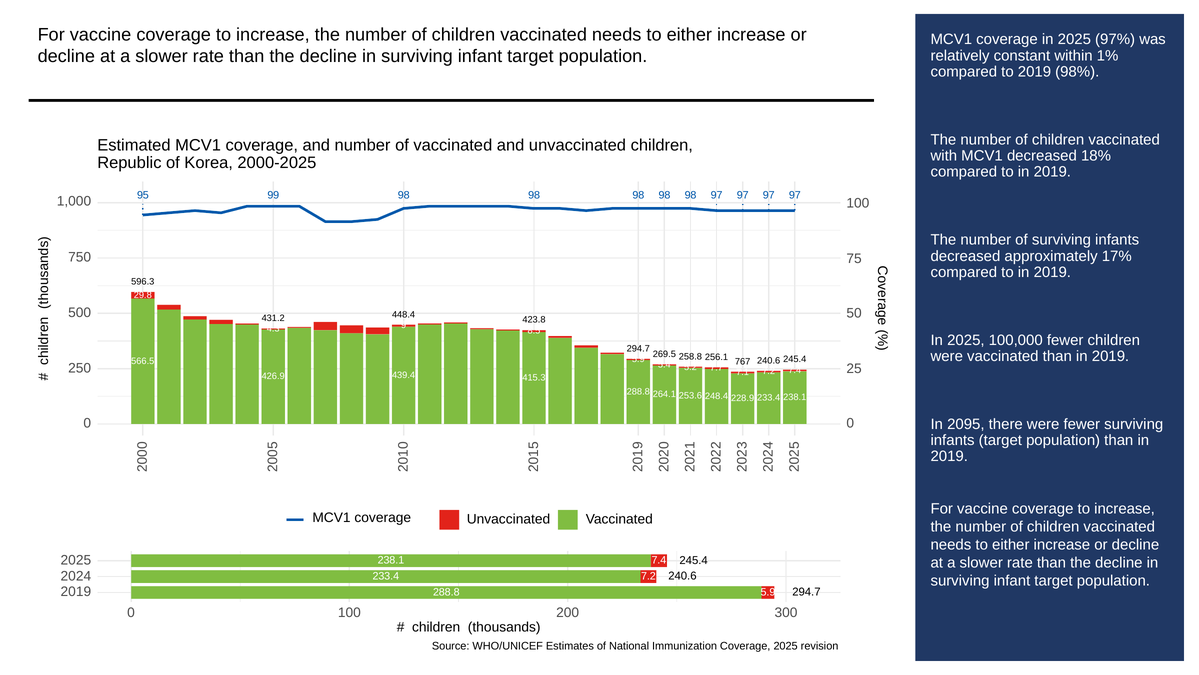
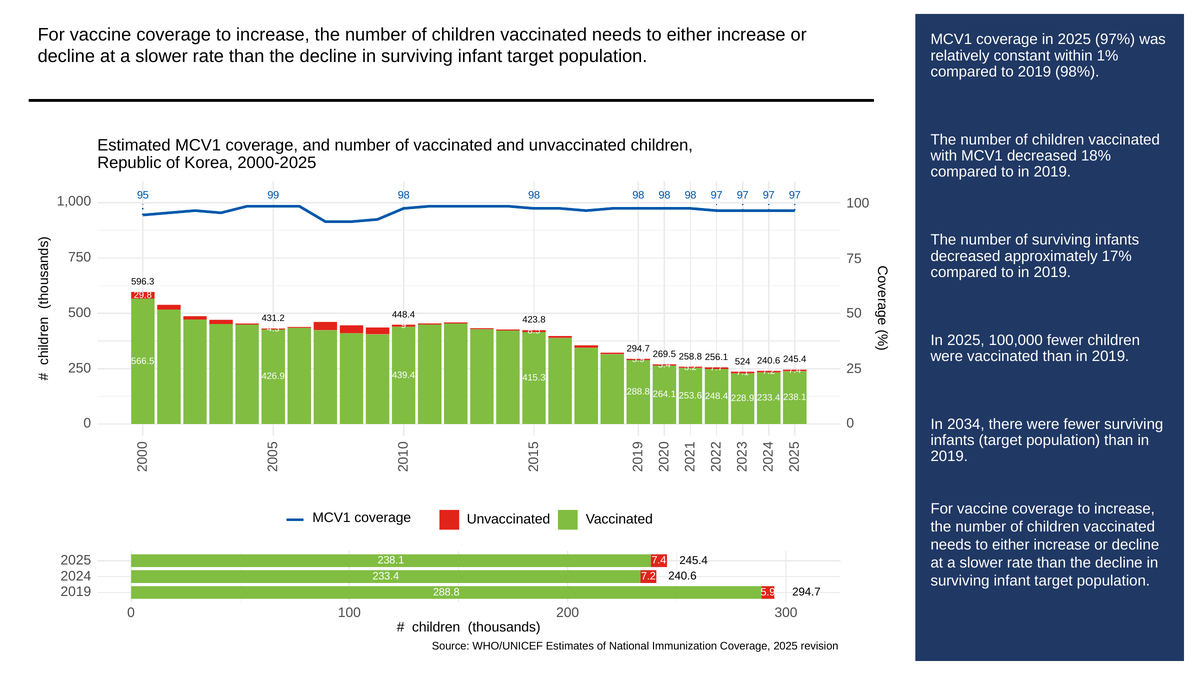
767: 767 -> 524 (743, 361)
2095: 2095 -> 2034 (966, 424)
